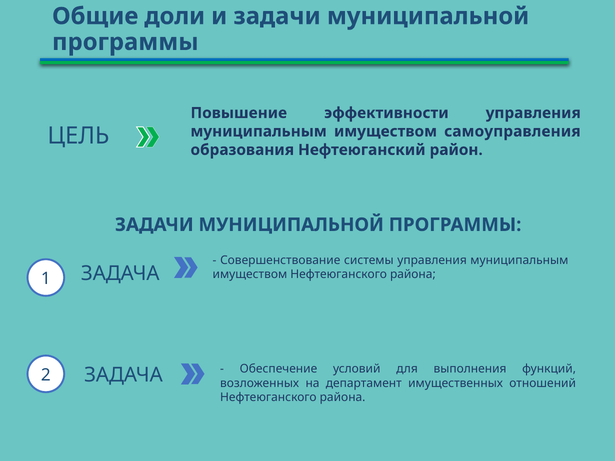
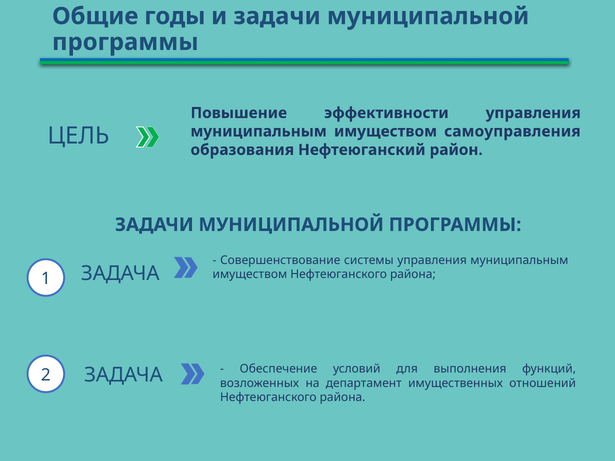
доли: доли -> годы (175, 16)
